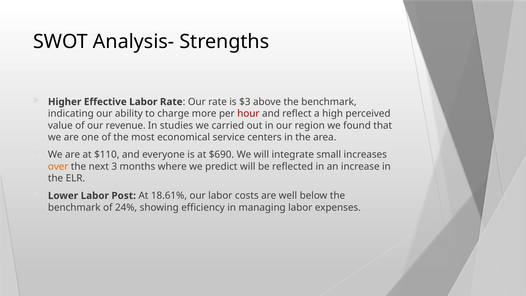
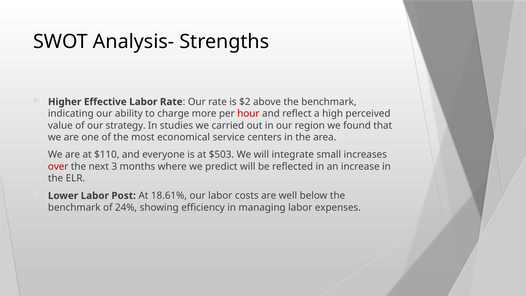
$3: $3 -> $2 (245, 102)
revenue: revenue -> strategy (126, 125)
$690: $690 -> $503 (221, 155)
over colour: orange -> red (58, 166)
